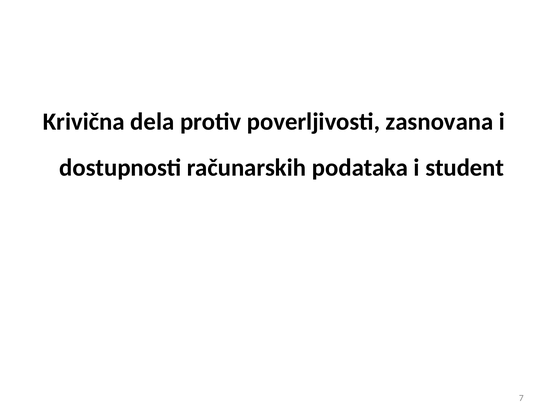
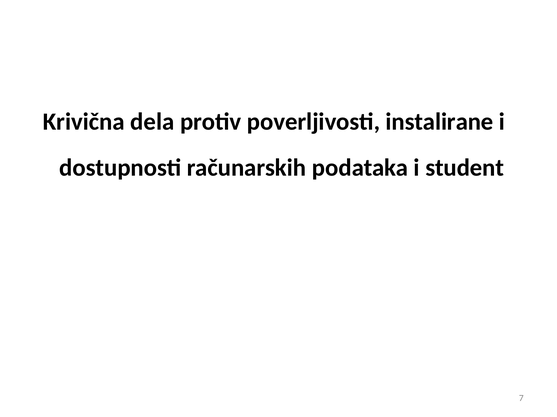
zasnovana: zasnovana -> instalirane (440, 122)
